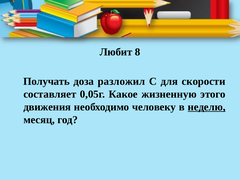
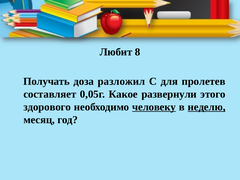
скорости: скорости -> пролетев (204, 81)
жизненную: жизненную -> развернули (169, 94)
движения: движения -> здорового (47, 107)
человеку underline: none -> present (154, 107)
